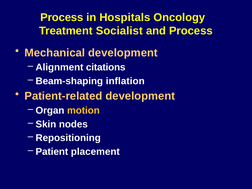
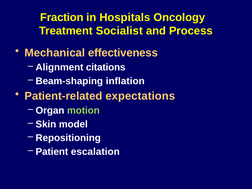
Process: Process -> Fraction (62, 17)
Mechanical development: development -> effectiveness (123, 53)
Patient-related development: development -> expectations (140, 96)
motion colour: yellow -> light green (83, 110)
nodes: nodes -> model (73, 124)
placement: placement -> escalation (95, 152)
